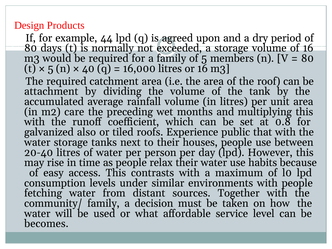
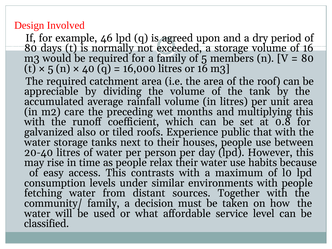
Products: Products -> Involved (66, 25)
44: 44 -> 46 (107, 38)
attachment: attachment -> appreciable (51, 91)
becomes: becomes -> classified (47, 224)
